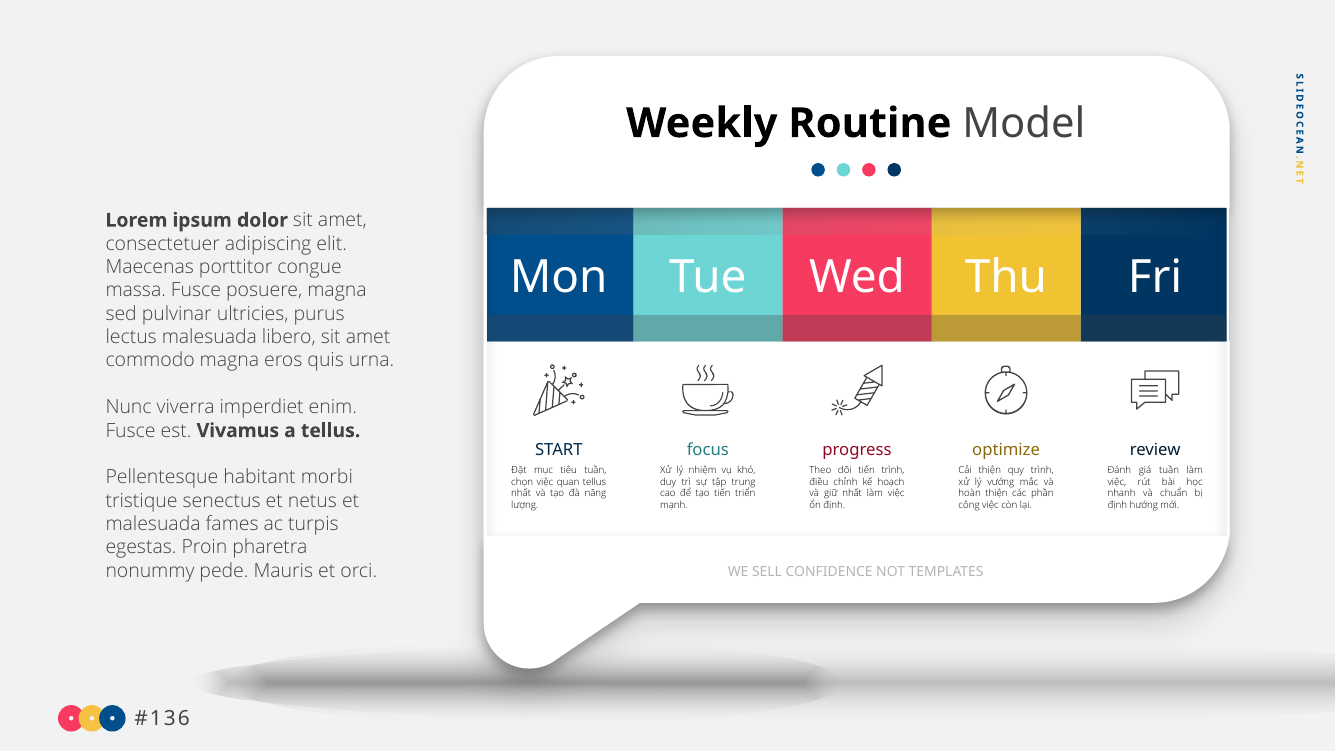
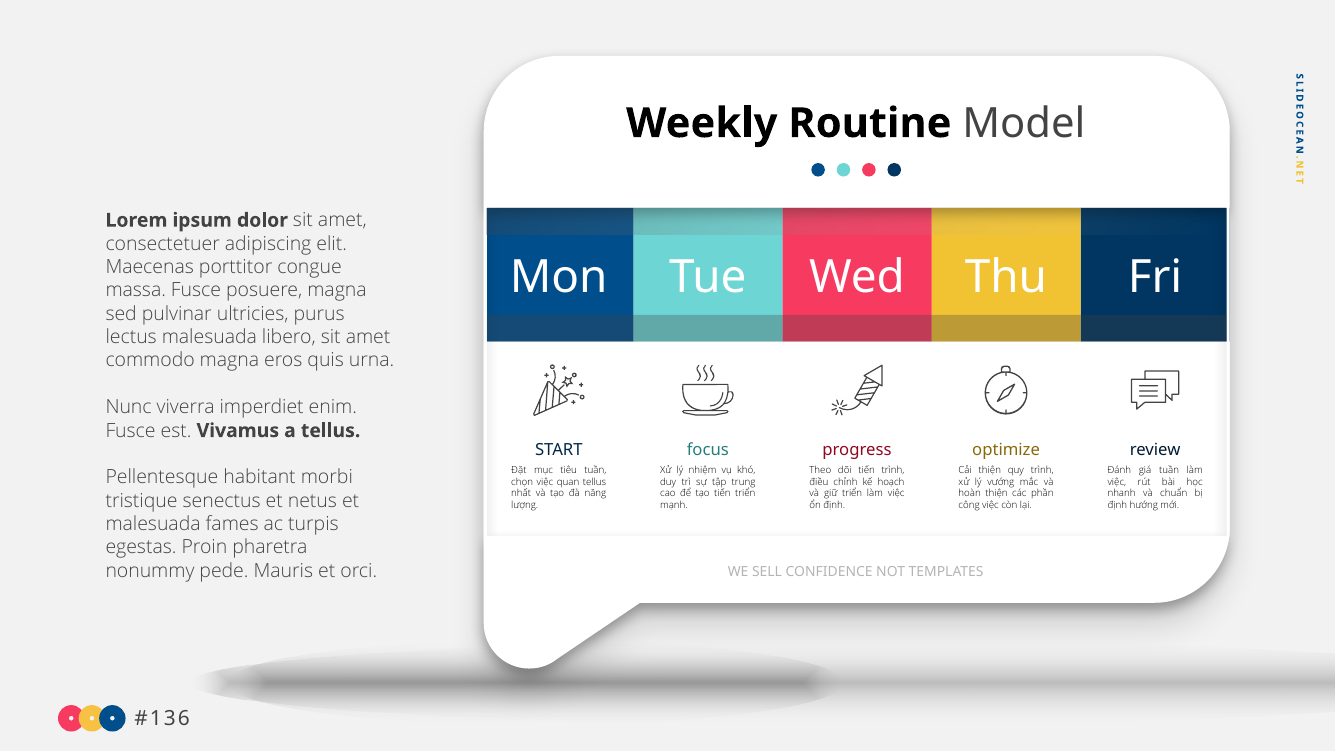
giữ nhất: nhất -> triển (852, 494)
